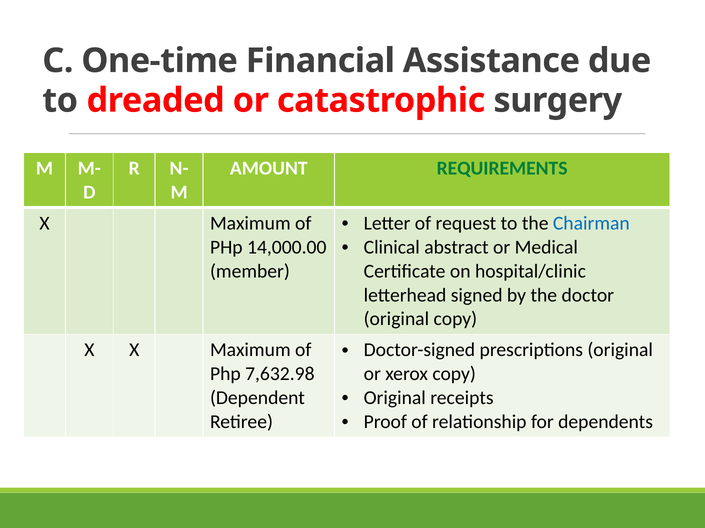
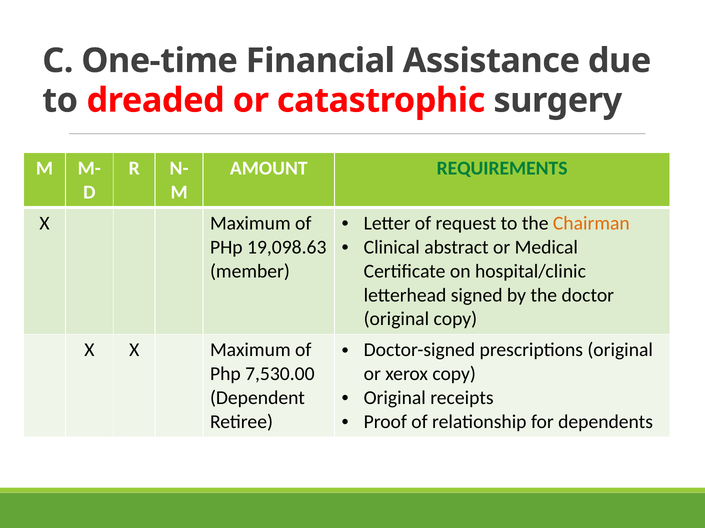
Chairman colour: blue -> orange (591, 224)
14,000.00: 14,000.00 -> 19,098.63 (287, 247)
7,632.98: 7,632.98 -> 7,530.00 (280, 374)
